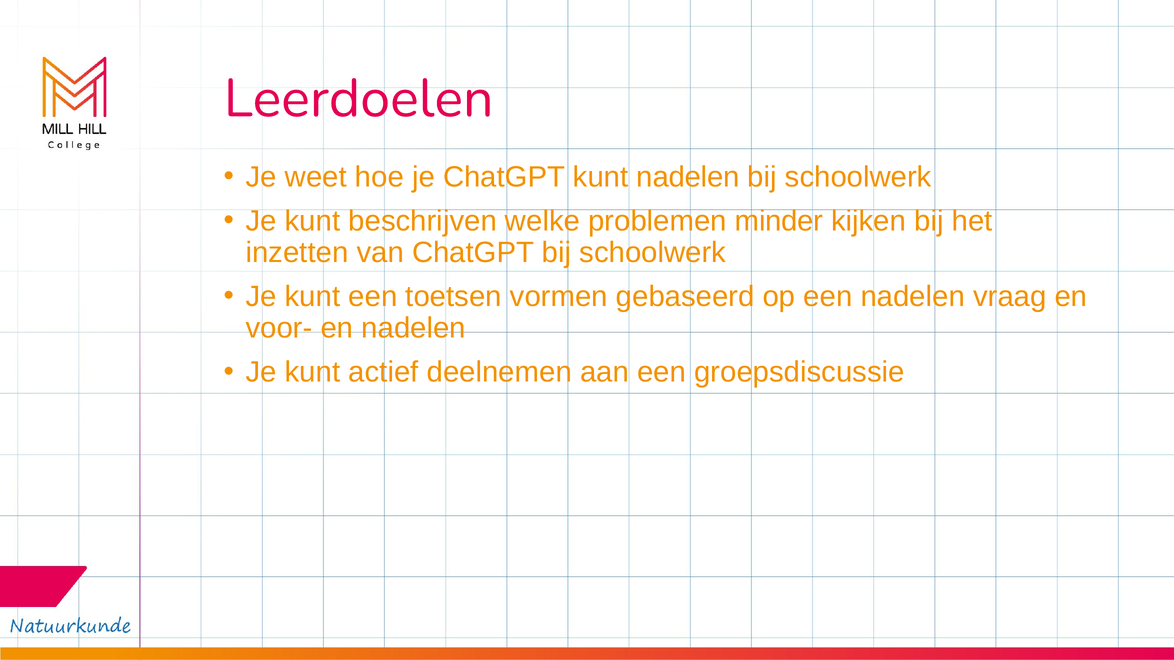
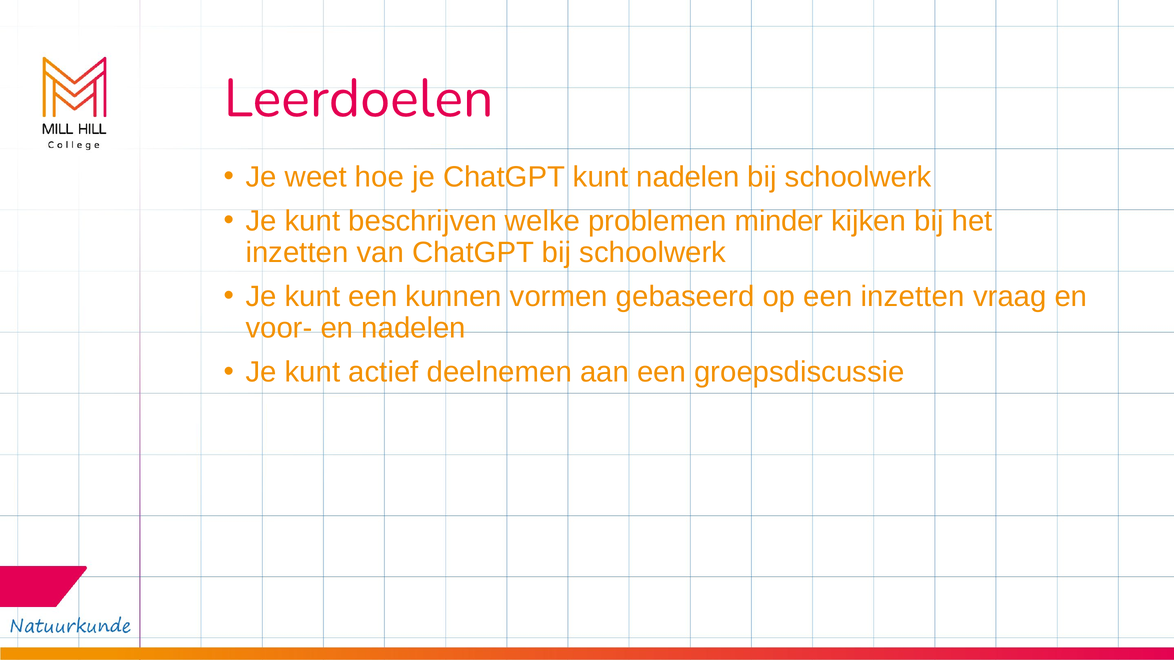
toetsen: toetsen -> kunnen (454, 297)
een nadelen: nadelen -> inzetten (913, 297)
